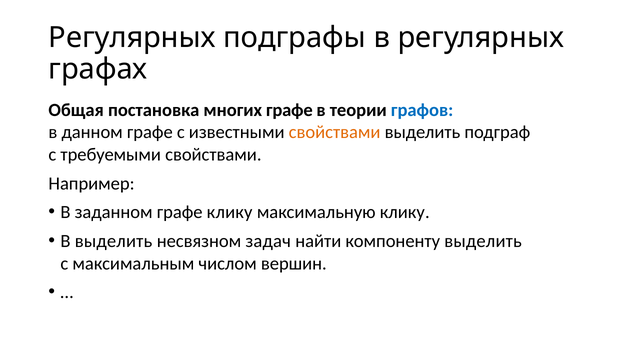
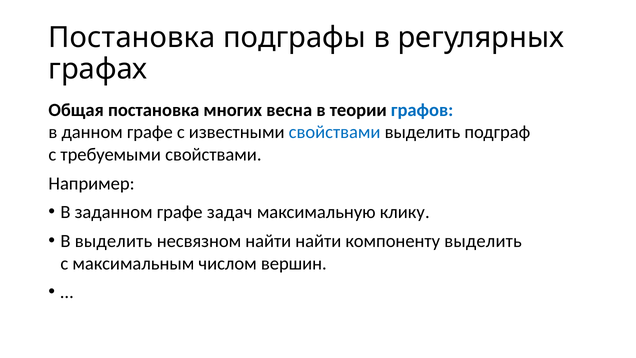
Регулярных: Регулярных -> Постановка (132, 38)
многих графе: графе -> весна (289, 110)
свойствами colour: orange -> blue (335, 132)
графе клику: клику -> задач (230, 212)
несвязном задач: задач -> найти (268, 241)
